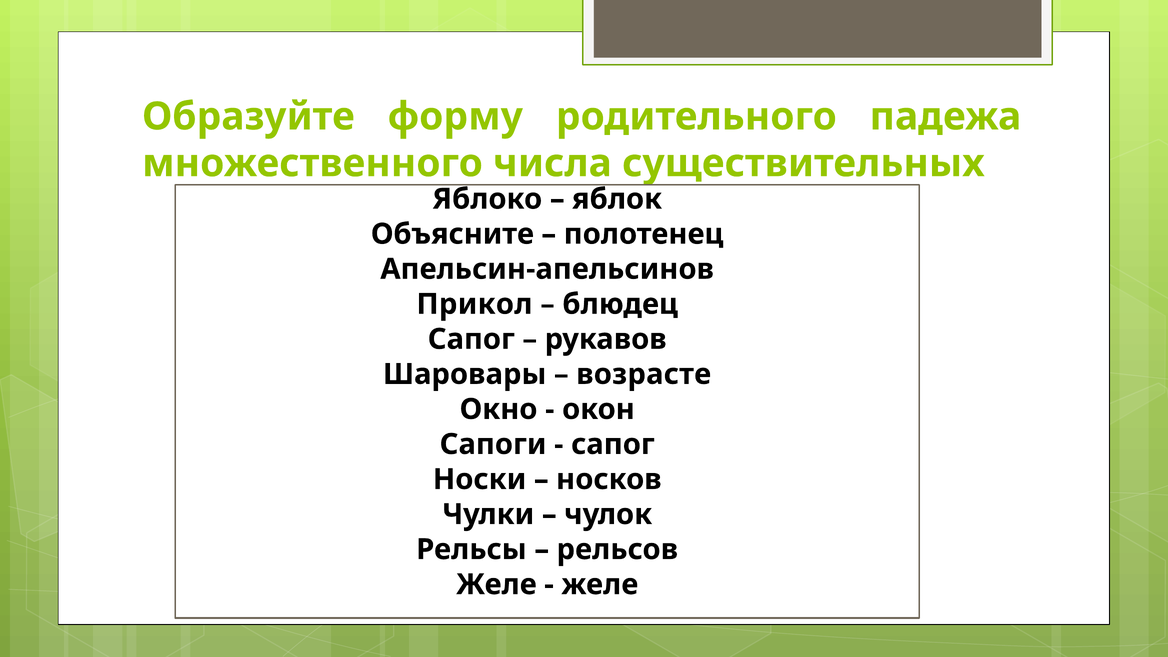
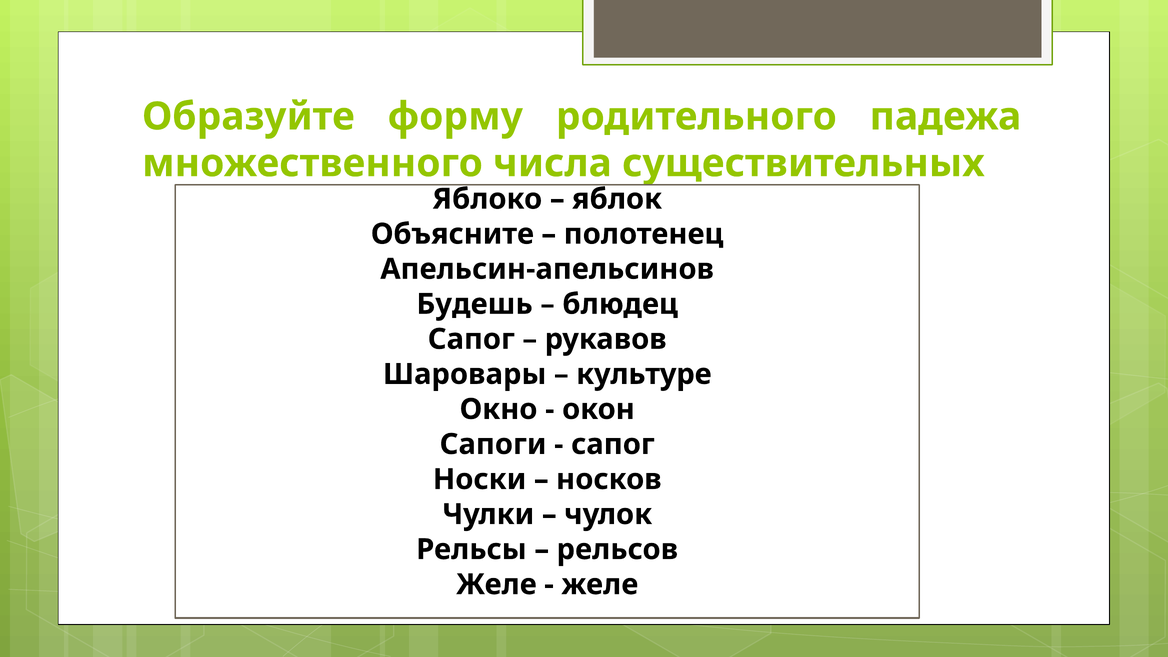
Прикол: Прикол -> Будешь (475, 304)
возрасте: возрасте -> культуре (644, 374)
